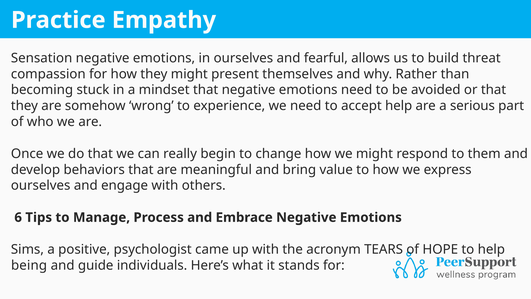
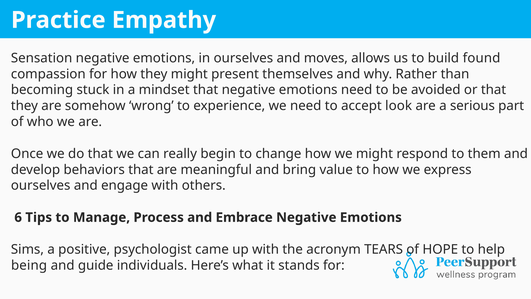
fearful: fearful -> moves (326, 58)
threat: threat -> found (482, 58)
accept help: help -> look (399, 106)
